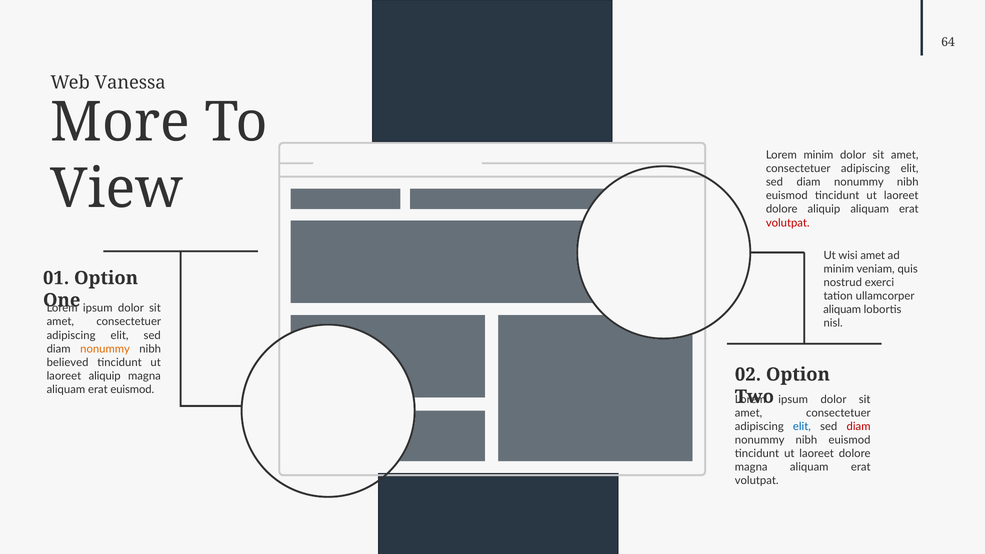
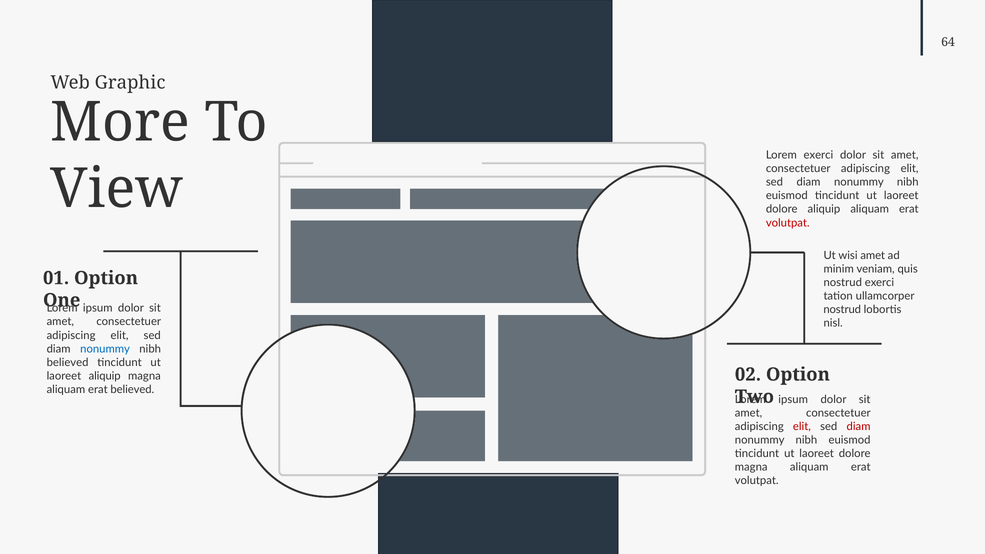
Vanessa: Vanessa -> Graphic (130, 83)
Lorem minim: minim -> exerci (818, 155)
aliquam: aliquam -> nostrud (842, 310)
nonummy colour: orange -> blue (105, 349)
erat euismod: euismod -> believed (132, 390)
elit colour: blue -> red (802, 427)
